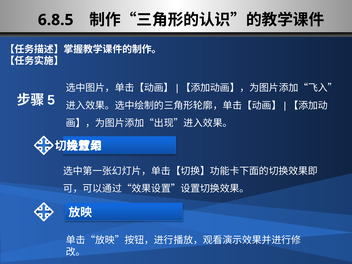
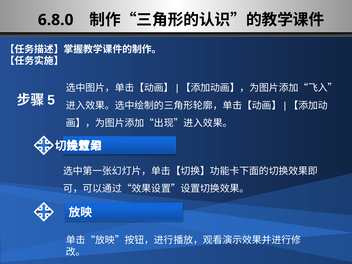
6.8.5: 6.8.5 -> 6.8.0 (56, 20)
